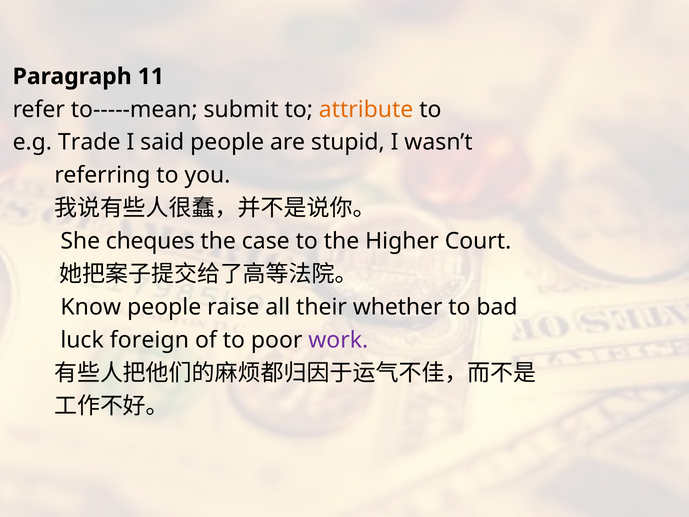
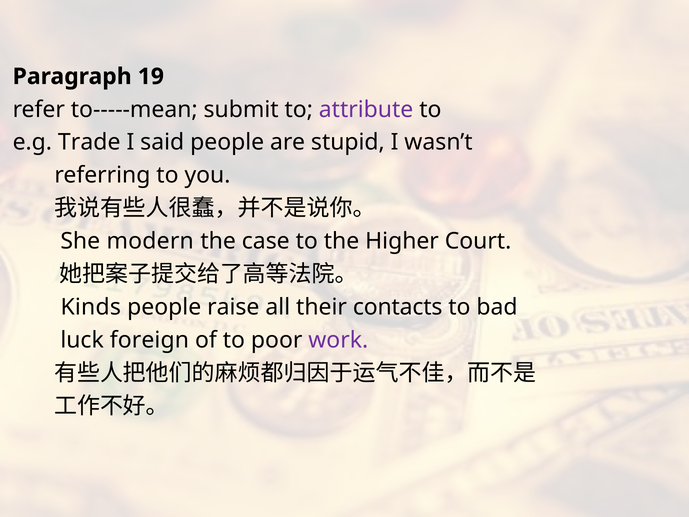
11: 11 -> 19 (151, 76)
attribute colour: orange -> purple (366, 109)
cheques: cheques -> modern (150, 241)
Know: Know -> Kinds (91, 307)
whether: whether -> contacts (398, 307)
